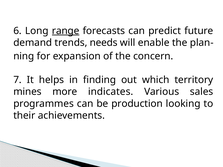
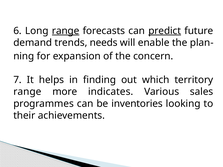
predict underline: none -> present (165, 31)
mines: mines -> range (27, 92)
production: production -> inventories (137, 104)
